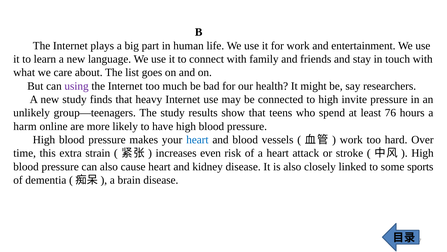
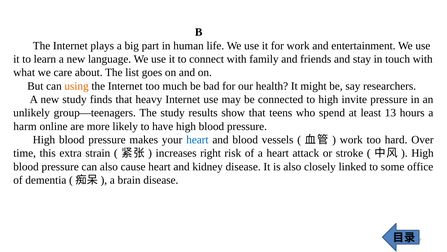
using colour: purple -> orange (77, 86)
76: 76 -> 13 (390, 113)
even: even -> right (211, 153)
sports: sports -> office (420, 166)
